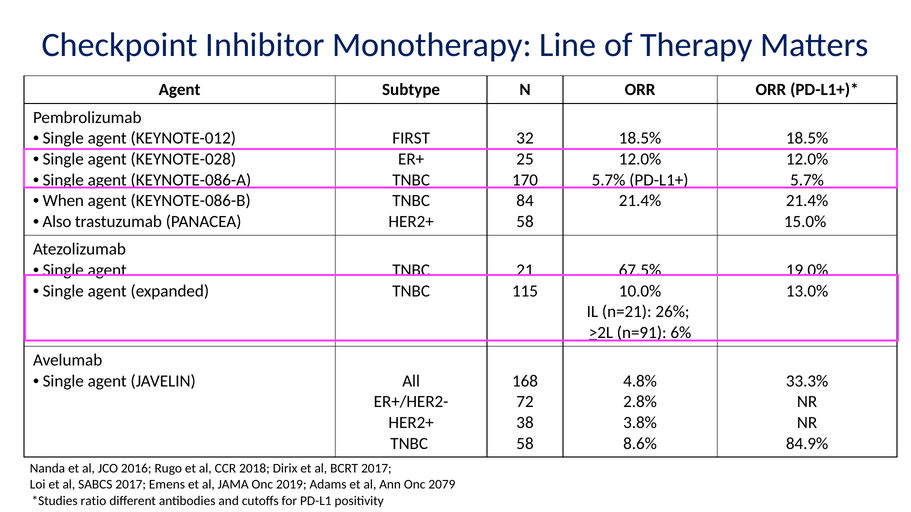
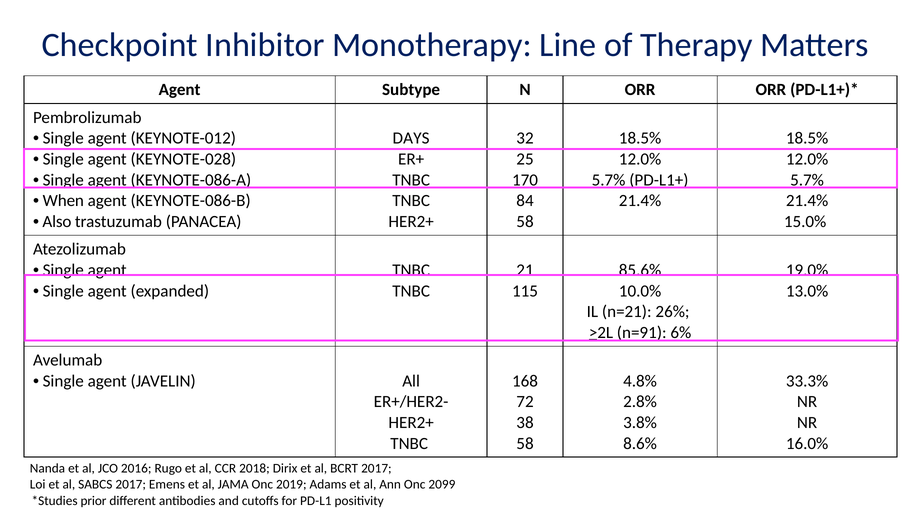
FIRST: FIRST -> DAYS (411, 138)
67.5%: 67.5% -> 85.6% (640, 270)
84.9%: 84.9% -> 16.0% (807, 444)
2079: 2079 -> 2099 (442, 485)
ratio: ratio -> prior (94, 501)
